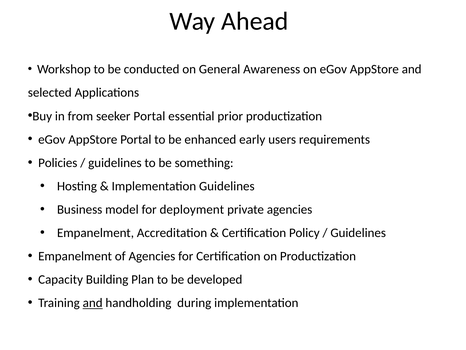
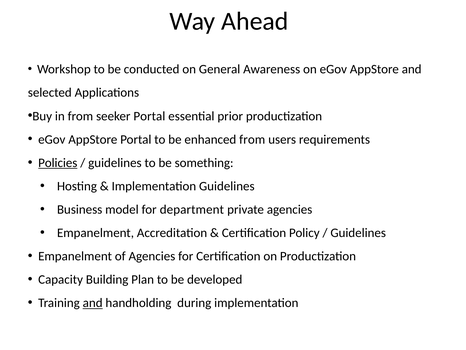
enhanced early: early -> from (252, 139)
Policies underline: none -> present (58, 163)
deployment: deployment -> department (192, 209)
